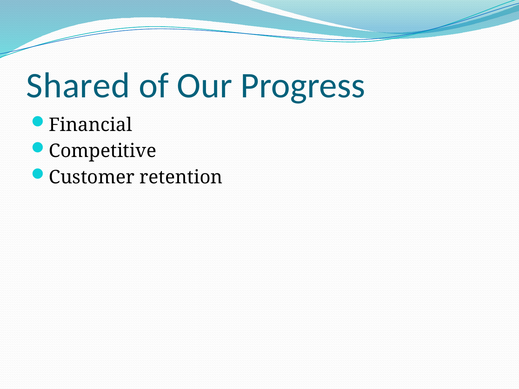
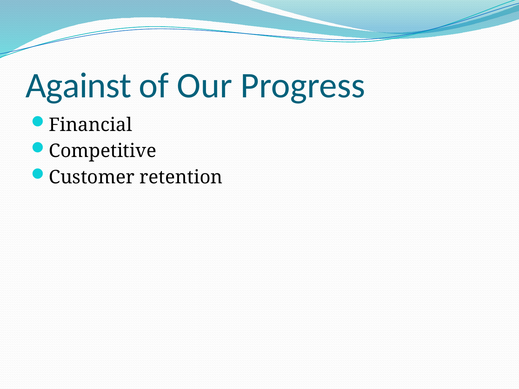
Shared: Shared -> Against (79, 86)
